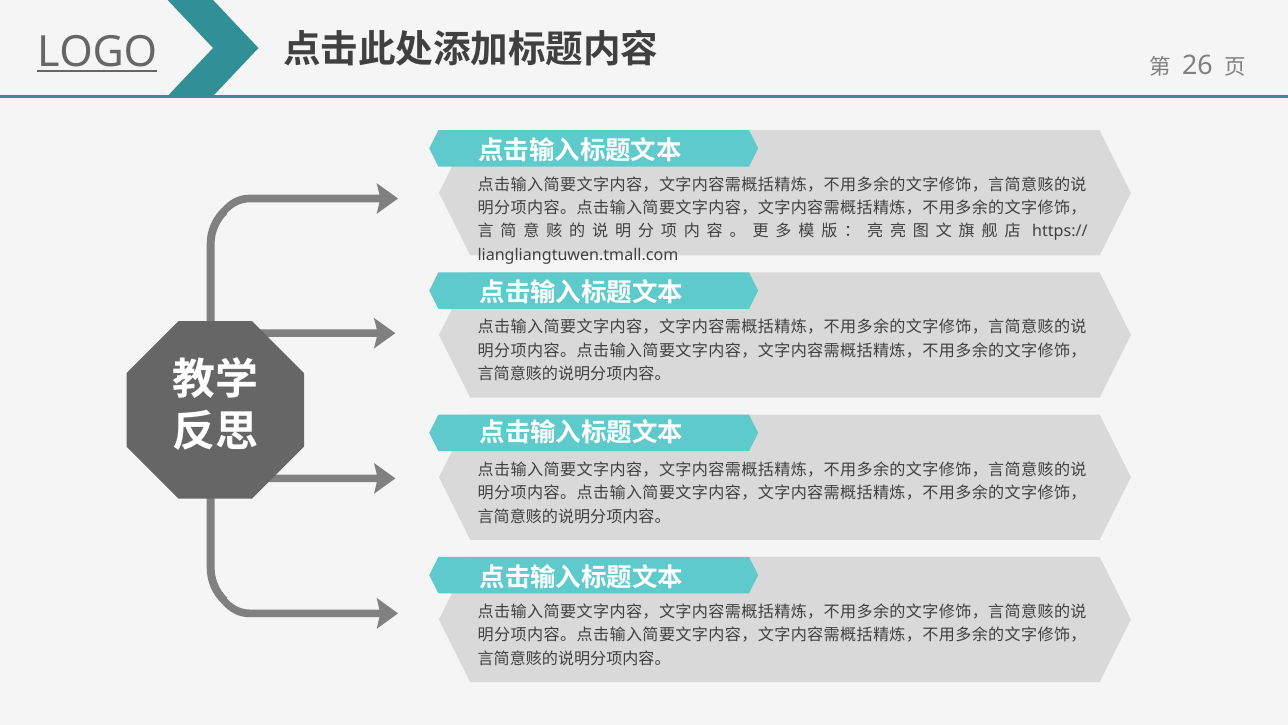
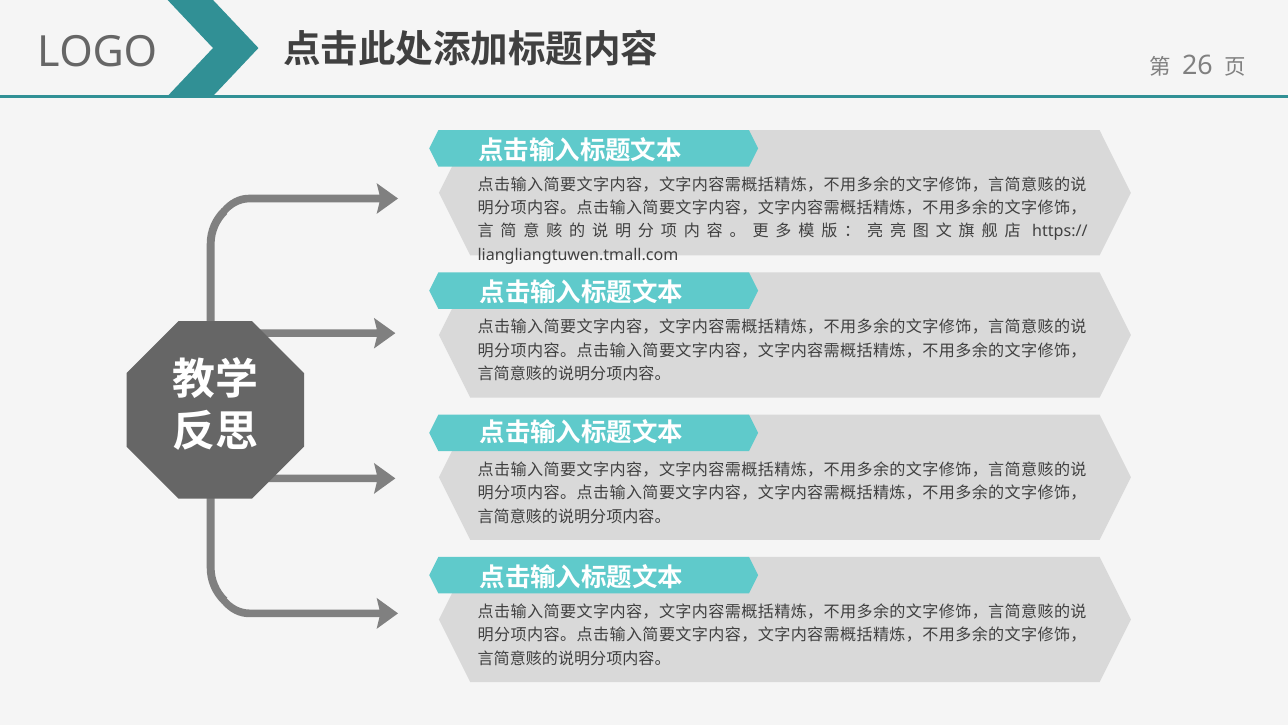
LOGO underline: present -> none (97, 53)
